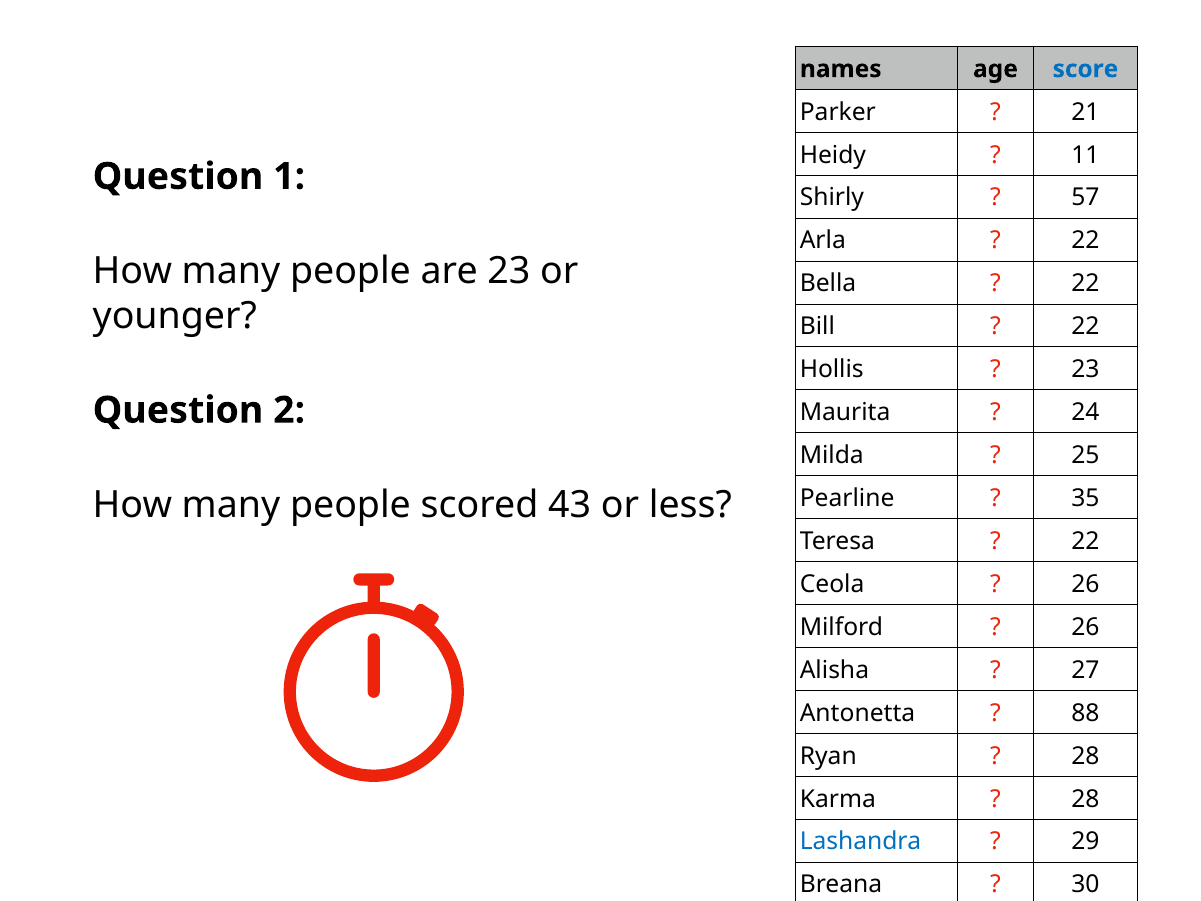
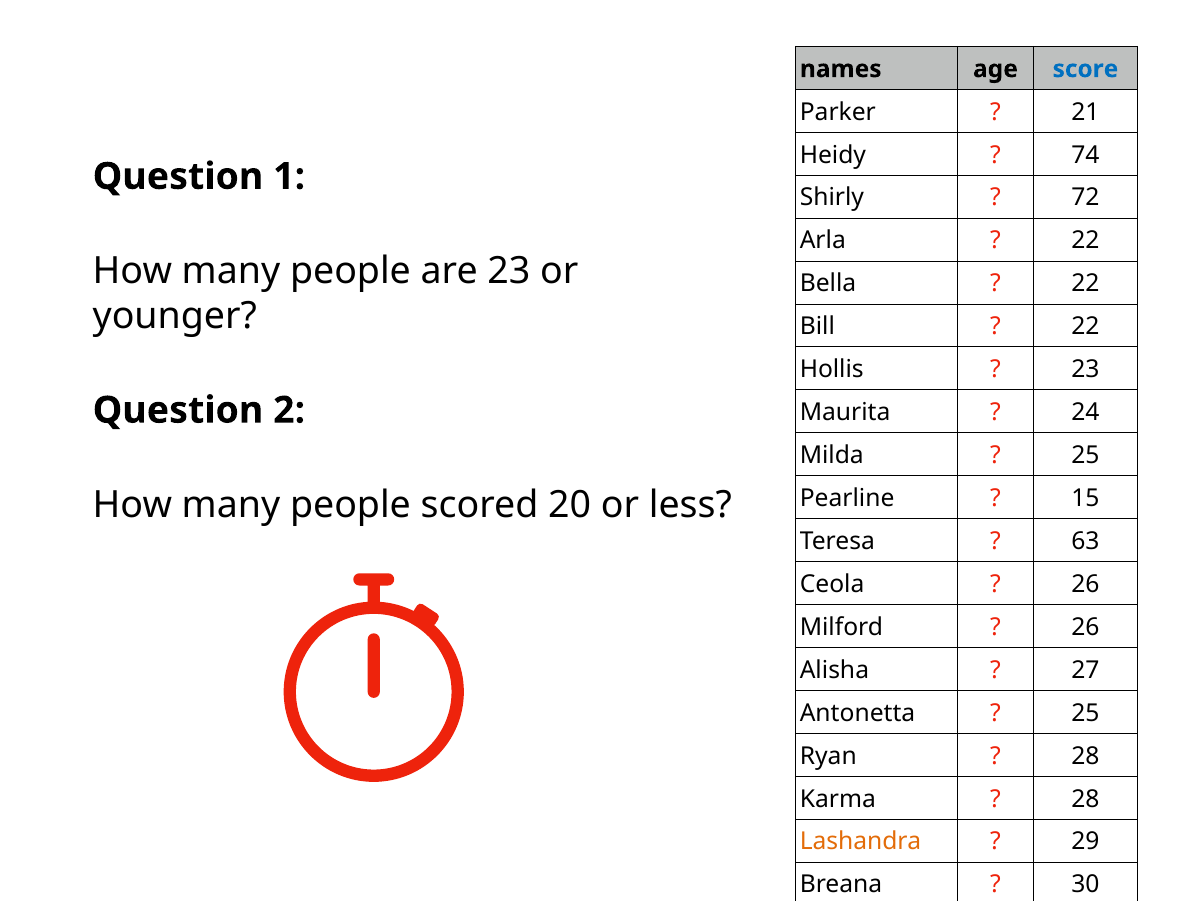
11: 11 -> 74 (1085, 155)
57: 57 -> 72 (1085, 198)
35: 35 -> 15 (1085, 498)
43: 43 -> 20 (570, 504)
22: 22 -> 63 (1085, 541)
88: 88 -> 25 (1085, 713)
Lashandra colour: blue -> orange (861, 842)
